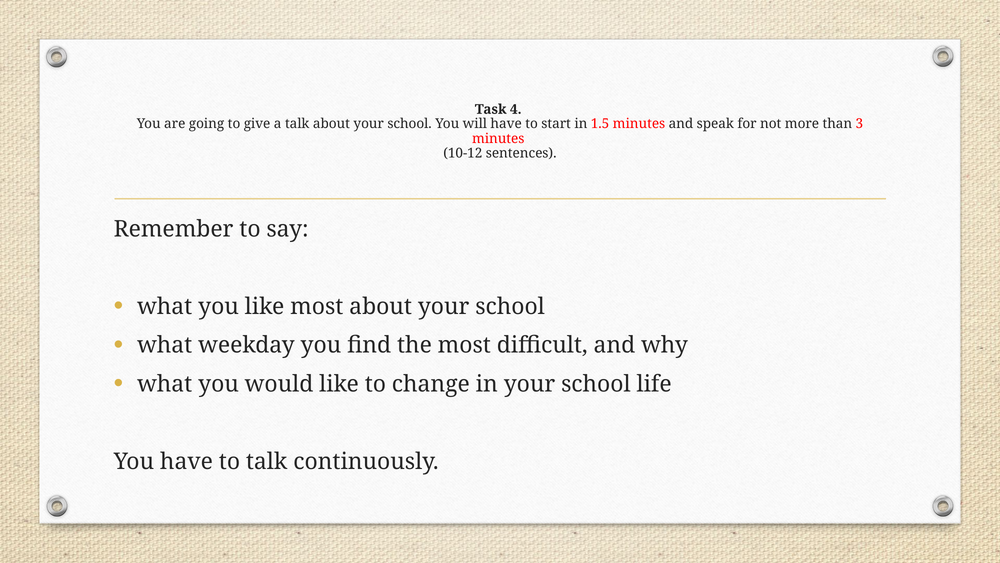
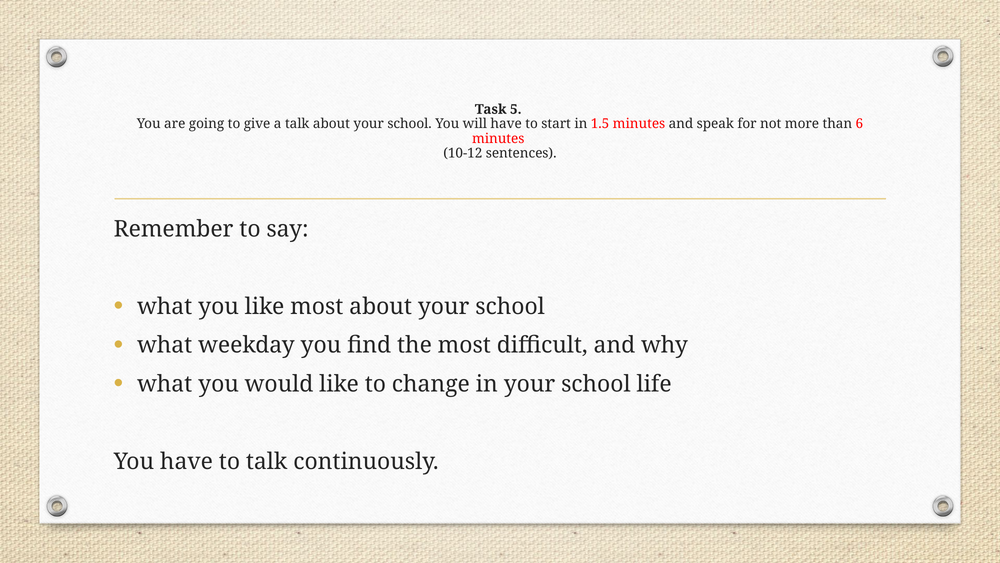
4: 4 -> 5 (516, 109)
3: 3 -> 6 (859, 124)
